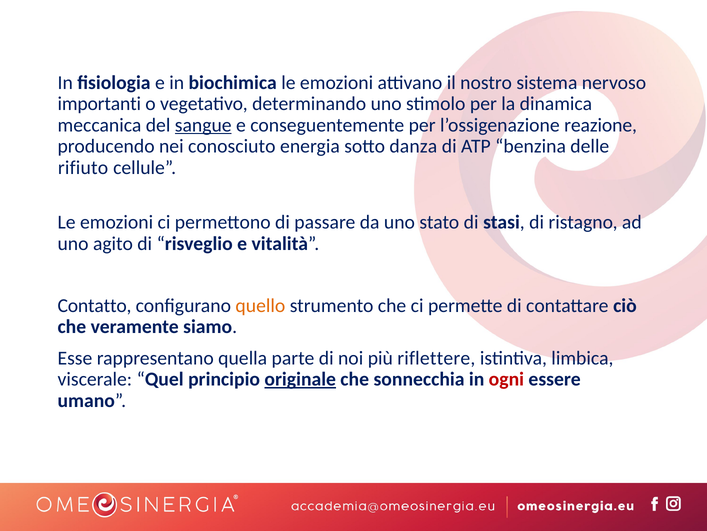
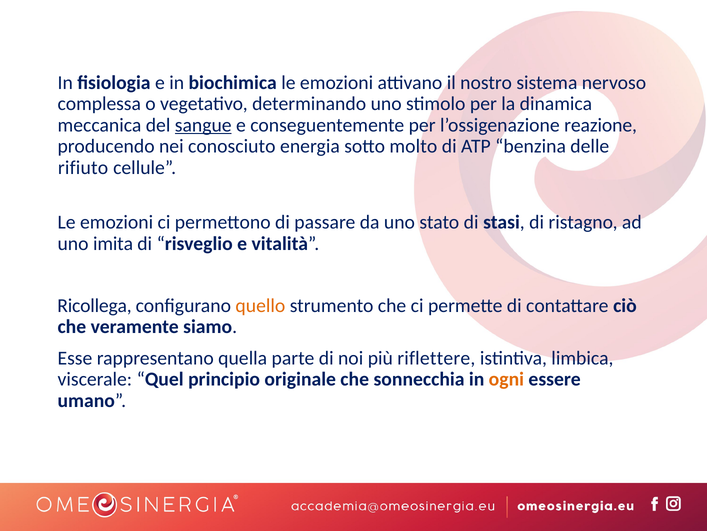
importanti: importanti -> complessa (99, 104)
danza: danza -> molto (413, 146)
agito: agito -> imita (113, 243)
Contatto: Contatto -> Ricollega (94, 305)
originale underline: present -> none (300, 379)
ogni colour: red -> orange (506, 379)
